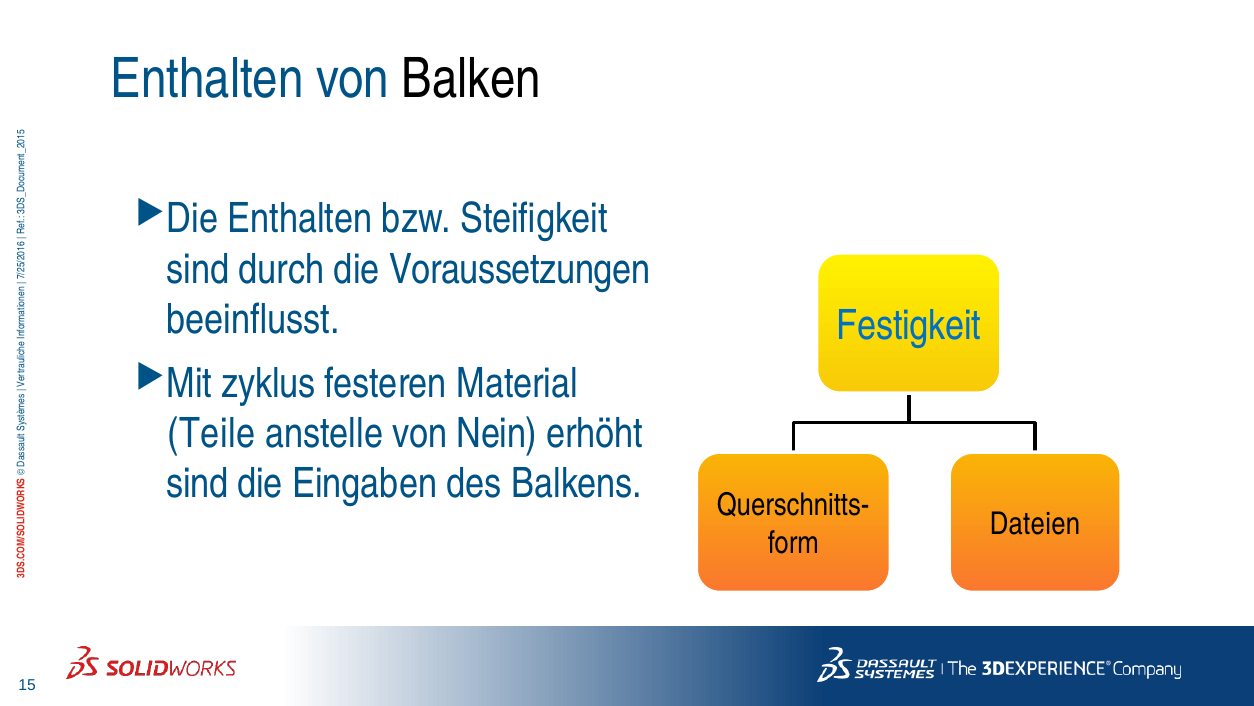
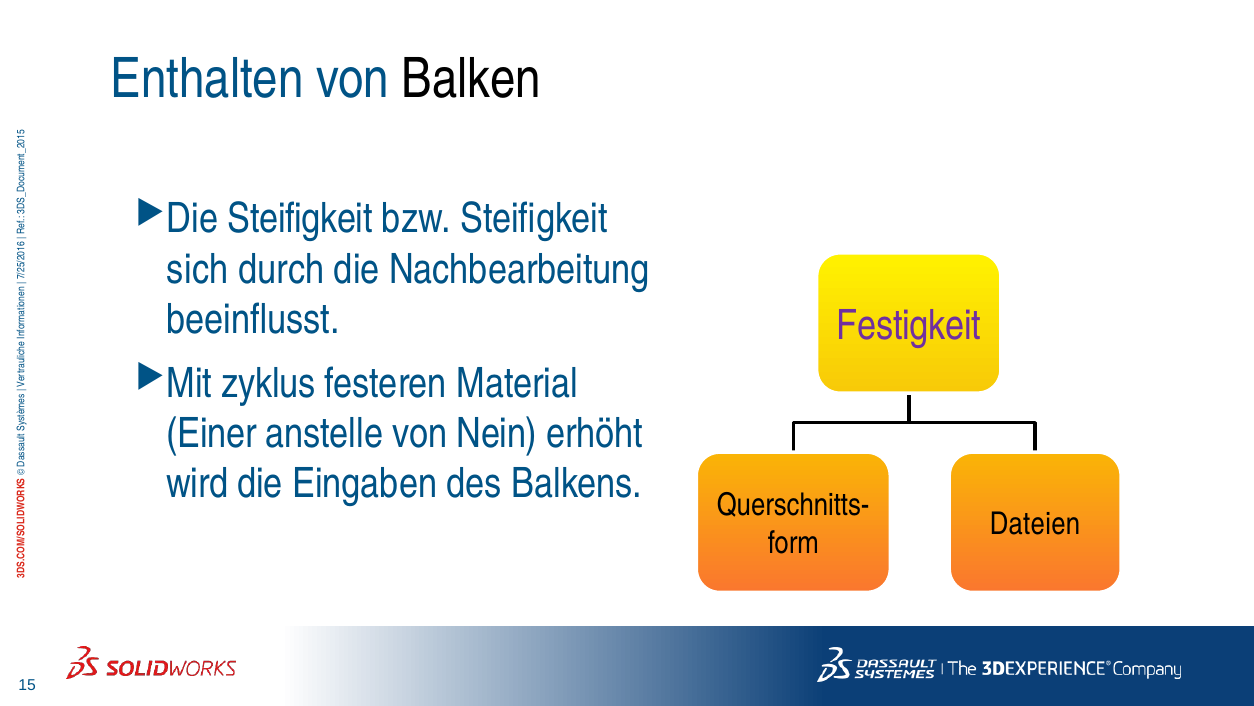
Enthalten: Enthalten -> Steifigkeit (300, 219)
sind: sind -> sich (198, 269)
Voraussetzungen: Voraussetzungen -> Nachbearbeitung (519, 269)
Festigkeit colour: blue -> purple (909, 326)
Teile: Teile -> Einer (212, 433)
sind: sind -> wird (197, 484)
